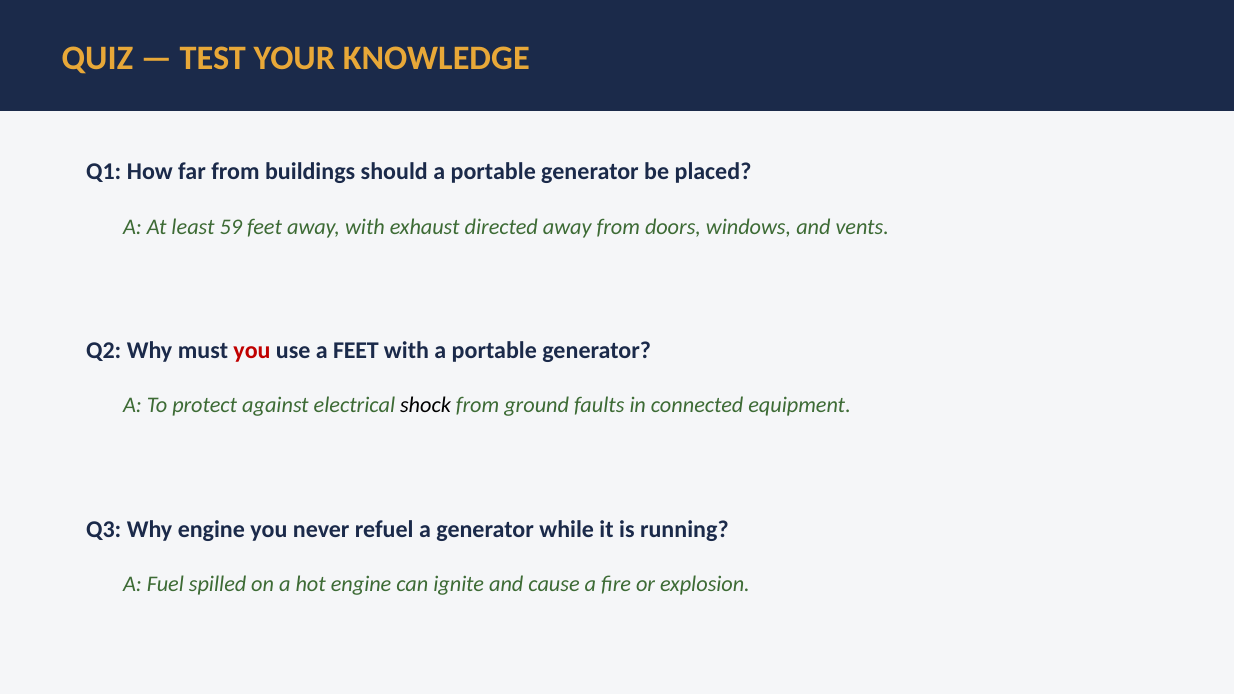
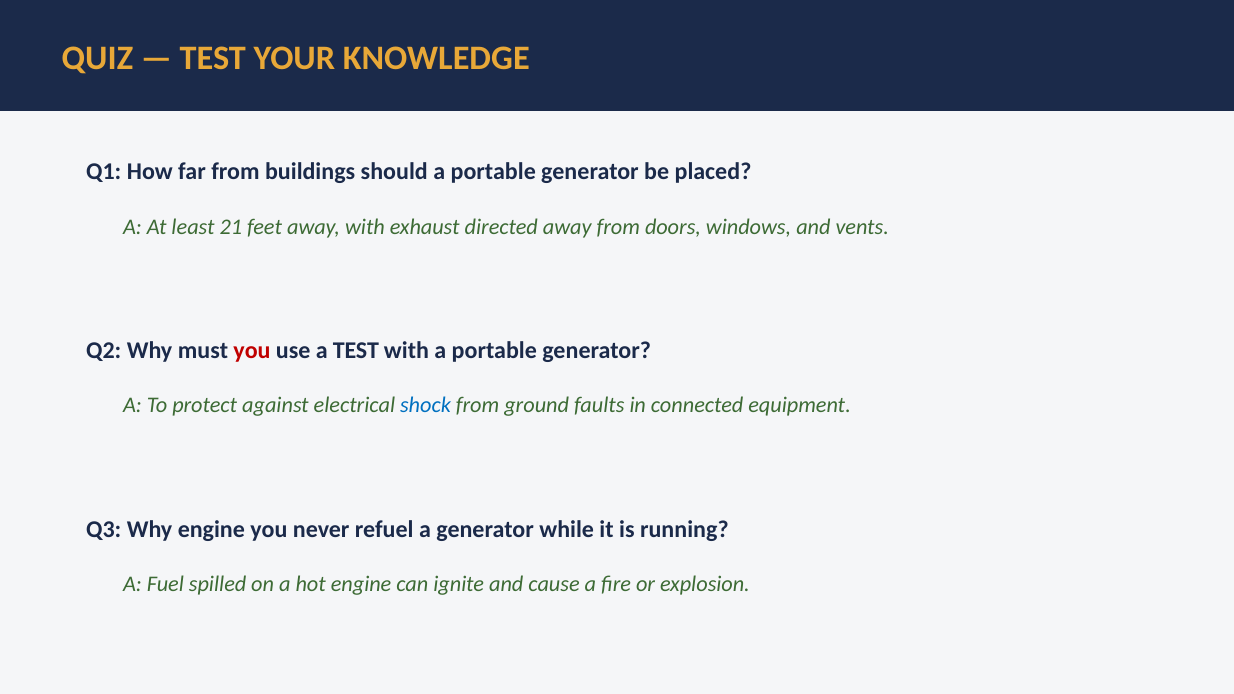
59: 59 -> 21 (231, 227)
a FEET: FEET -> TEST (356, 350)
shock colour: black -> blue (426, 406)
